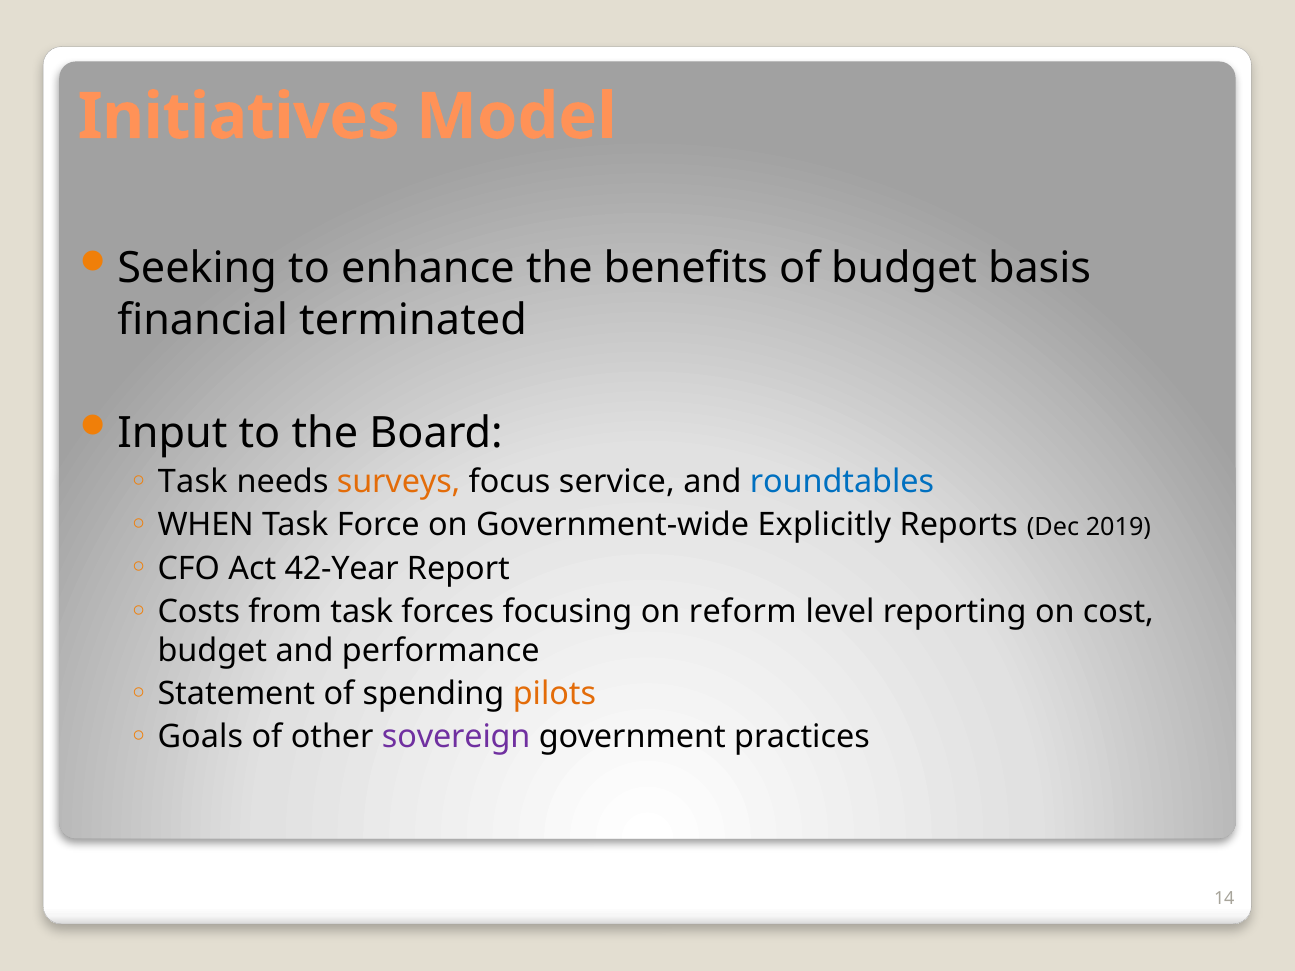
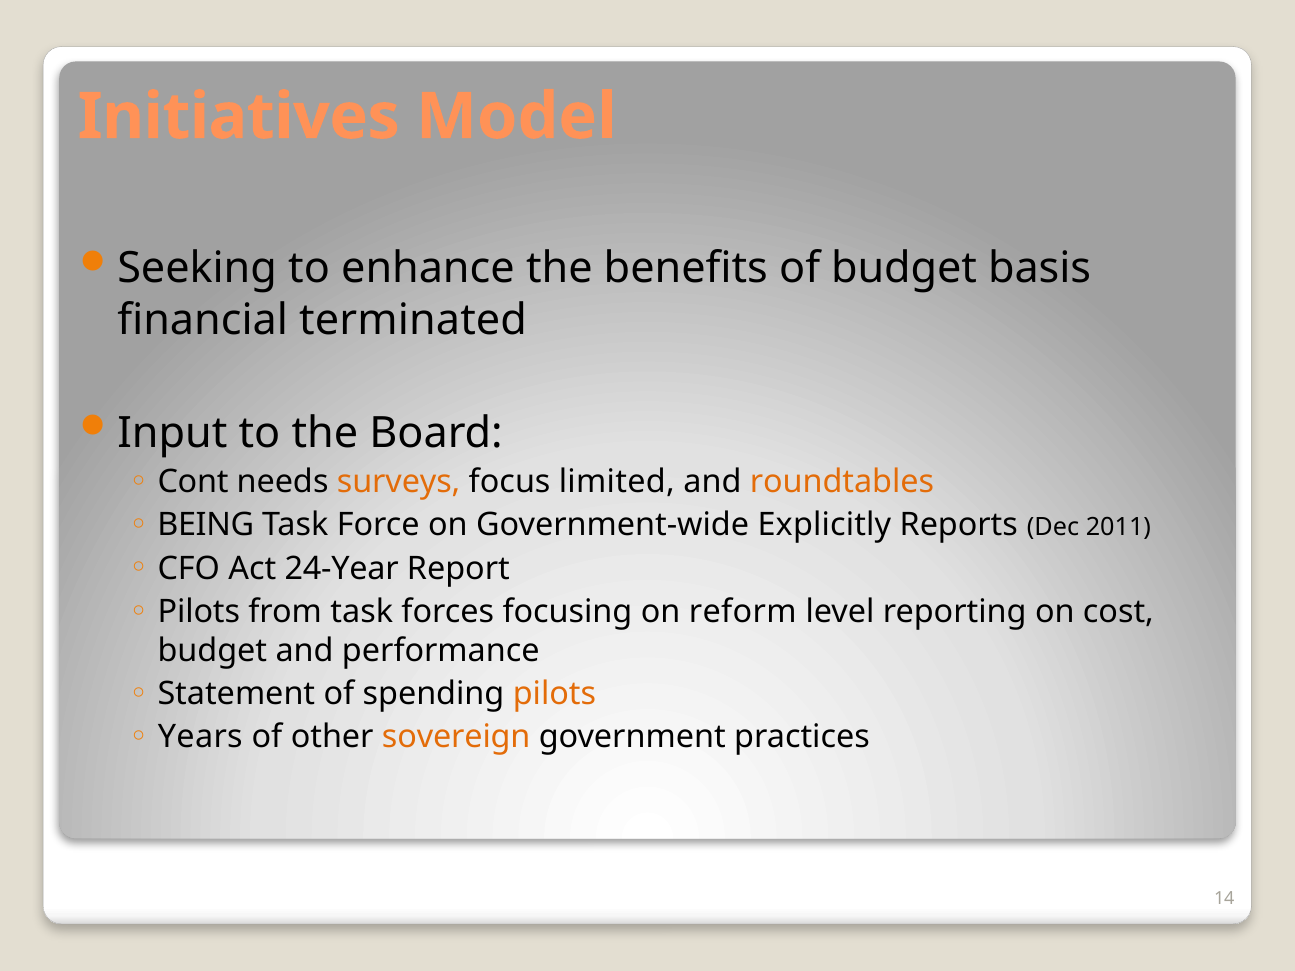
Task: Task -> Cont (193, 482)
service: service -> limited (617, 482)
roundtables colour: blue -> orange (842, 482)
WHEN: WHEN -> BEING (206, 525)
2019: 2019 -> 2011 (1118, 528)
42-Year: 42-Year -> 24-Year (342, 569)
Costs: Costs -> Pilots (199, 612)
Goals: Goals -> Years (200, 737)
sovereign colour: purple -> orange (456, 737)
